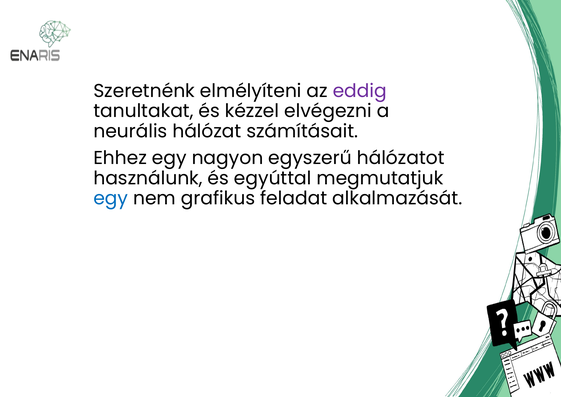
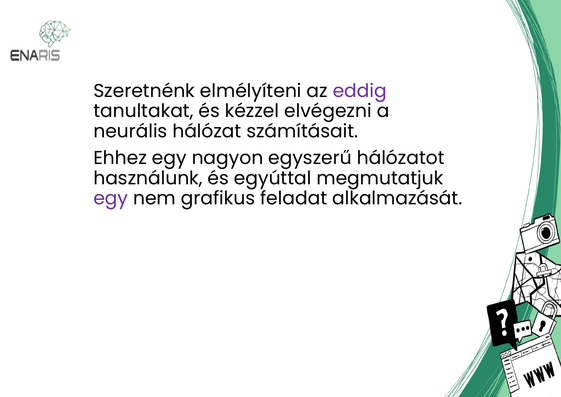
egy colour: blue -> purple (111, 198)
